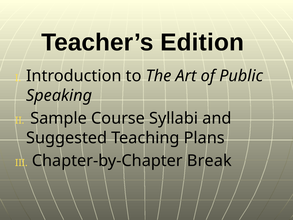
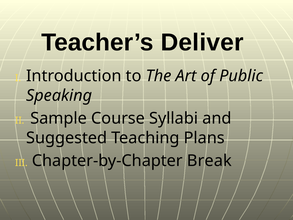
Edition: Edition -> Deliver (202, 42)
